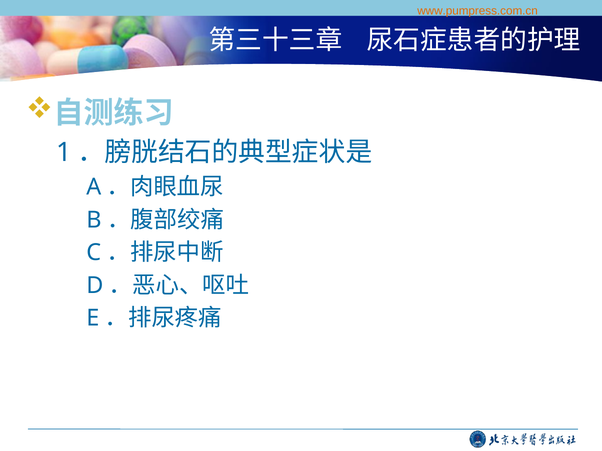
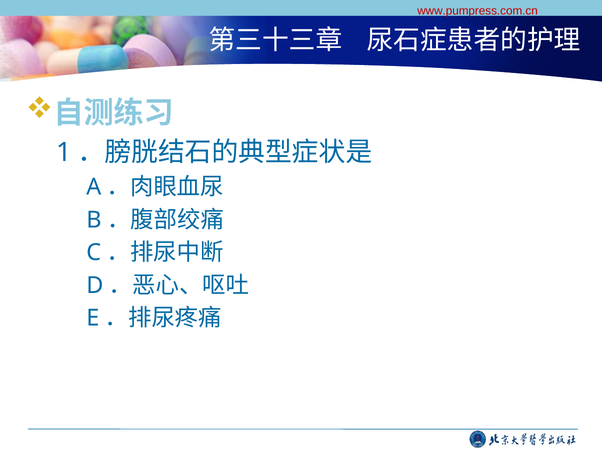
www.pumpress.com.cn colour: orange -> red (478, 11)
